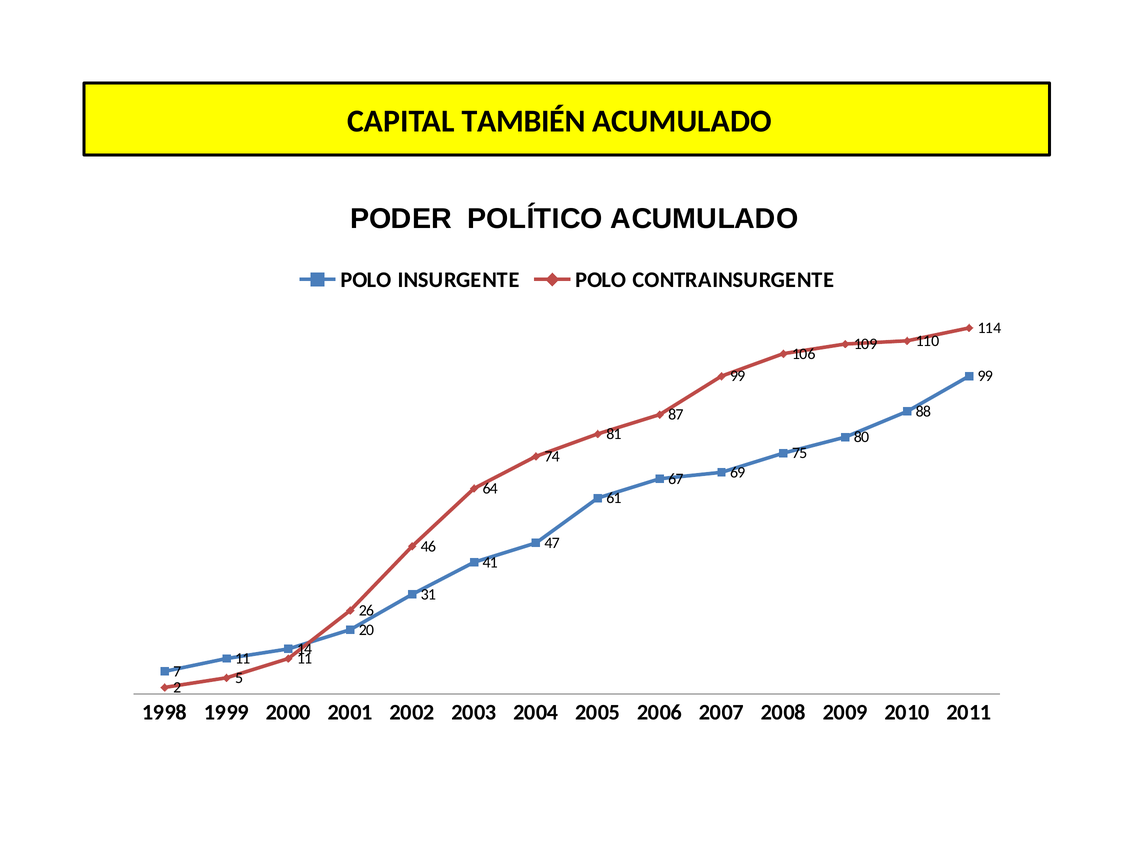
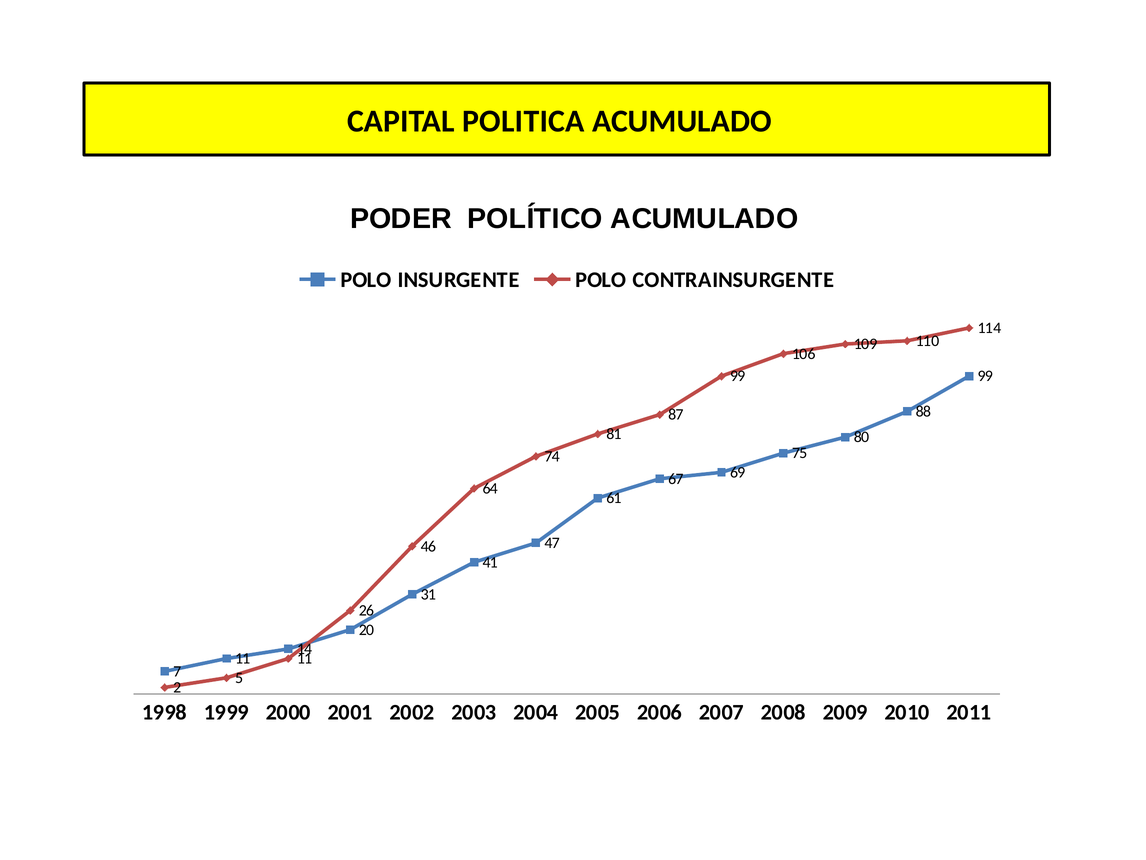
TAMBIÉN: TAMBIÉN -> POLITICA (523, 121)
